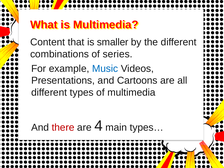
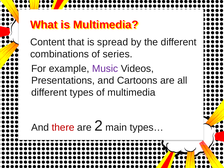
smaller: smaller -> spread (113, 42)
Music colour: blue -> purple (105, 69)
4: 4 -> 2 (99, 126)
